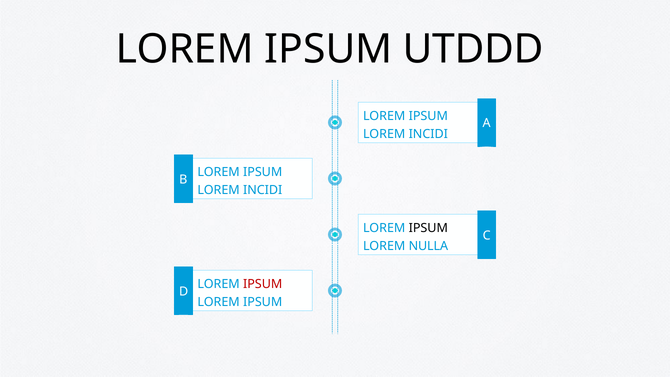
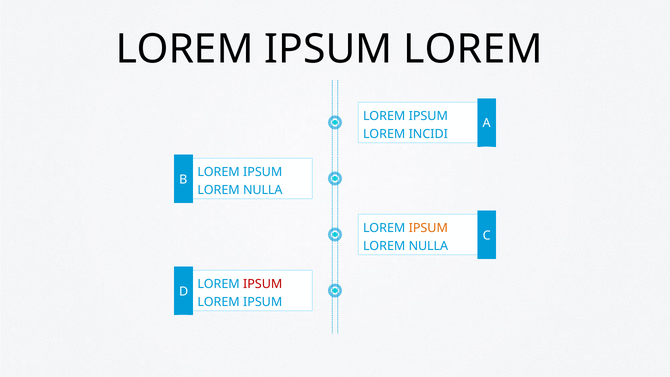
UTDDD: UTDDD -> LOREM (473, 49)
INCIDI: INCIDI -> NULLA (263, 190)
IPSUM colour: black -> orange (428, 228)
